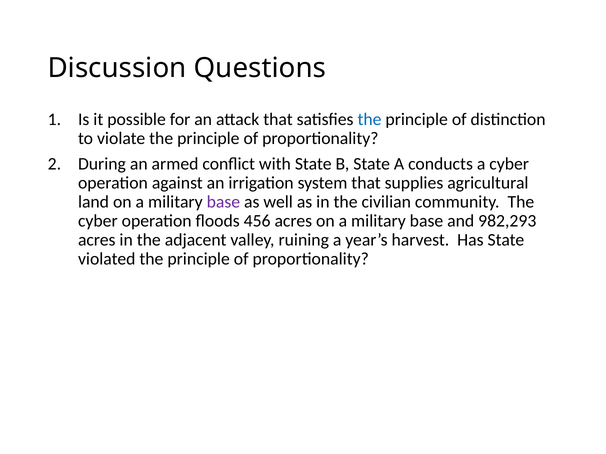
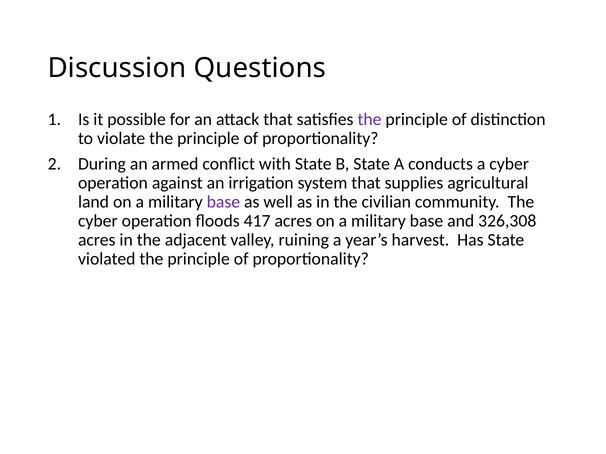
the colour: blue -> purple (369, 119)
456: 456 -> 417 (257, 221)
982,293: 982,293 -> 326,308 (507, 221)
